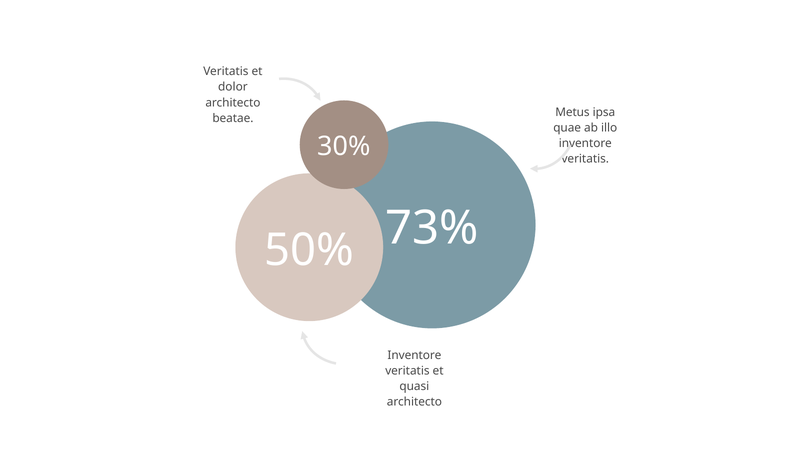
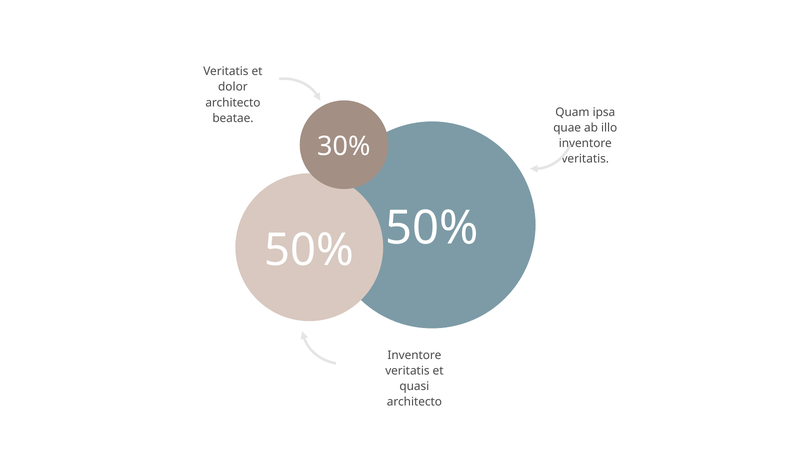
Metus: Metus -> Quam (572, 112)
73%: 73% -> 50% (432, 228)
